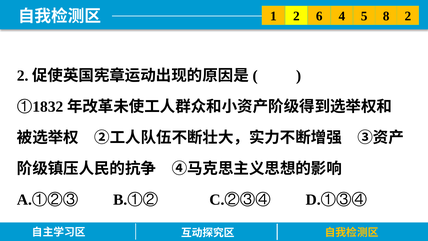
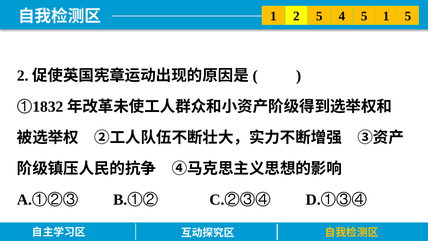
2 6: 6 -> 5 (319, 16)
5 8: 8 -> 1 (386, 16)
4 2: 2 -> 5 (408, 16)
